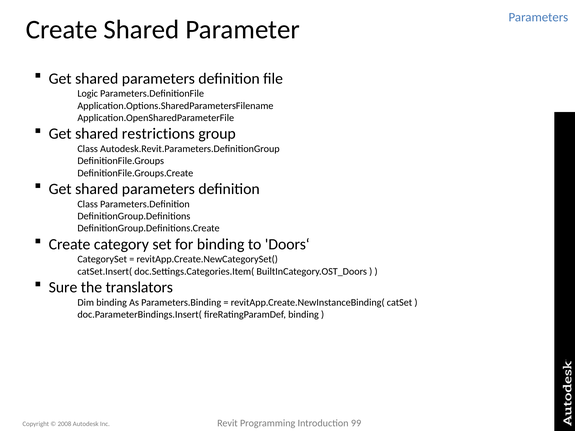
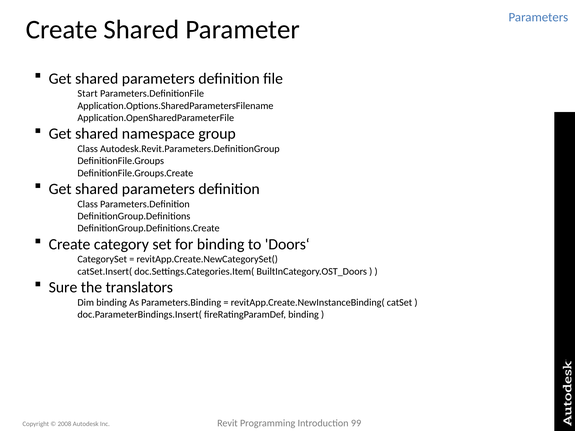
Logic: Logic -> Start (88, 94)
restrictions: restrictions -> namespace (158, 134)
